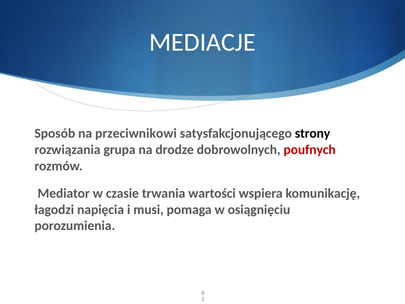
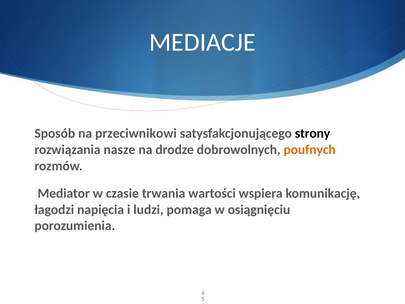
grupa: grupa -> nasze (119, 150)
poufnych colour: red -> orange (310, 150)
musi: musi -> ludzi (148, 209)
